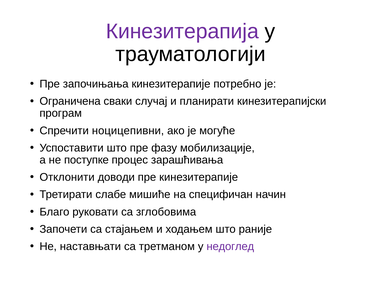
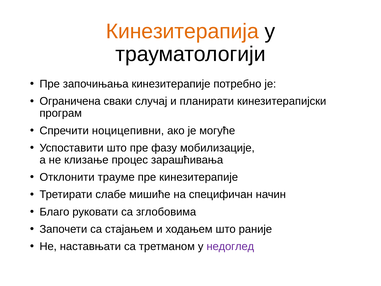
Кинезитерапија colour: purple -> orange (182, 31)
поступке: поступке -> клизање (86, 160)
доводи: доводи -> трауме (116, 177)
